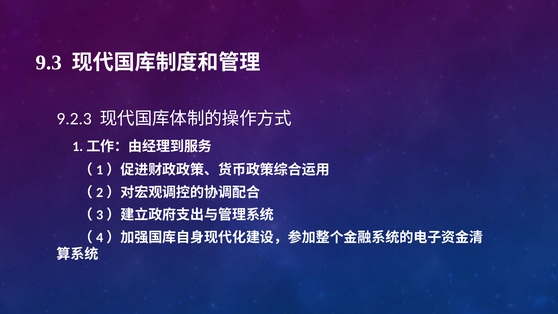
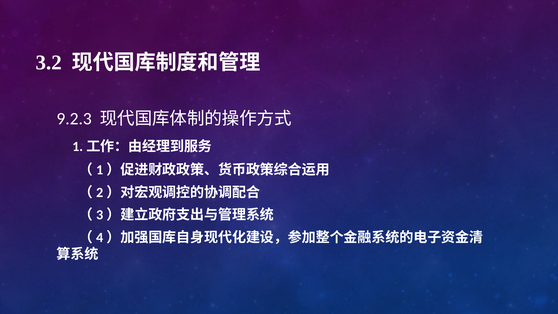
9.3: 9.3 -> 3.2 (49, 63)
